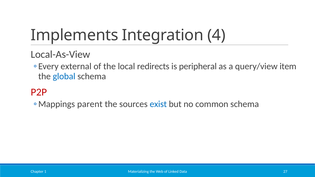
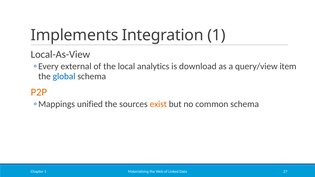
Integration 4: 4 -> 1 (216, 35)
redirects: redirects -> analytics (153, 66)
peripheral: peripheral -> download (198, 66)
P2P colour: red -> orange (39, 92)
parent: parent -> unified (90, 104)
exist colour: blue -> orange (158, 104)
